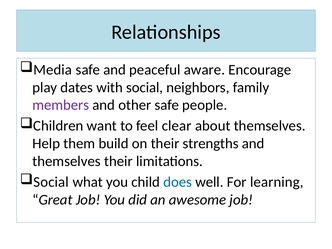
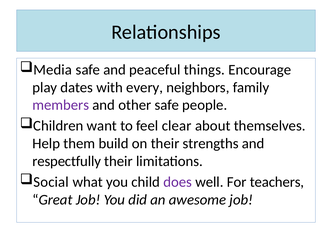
aware: aware -> things (204, 70)
with social: social -> every (145, 87)
themselves: themselves -> respectfully (67, 161)
does colour: blue -> purple (178, 182)
learning: learning -> teachers (277, 182)
